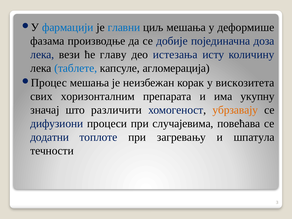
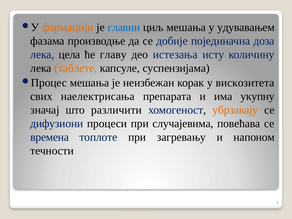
фармацији colour: blue -> orange (68, 27)
деформише: деформише -> удувавањем (246, 27)
вези: вези -> цела (69, 55)
таблете colour: blue -> orange (76, 68)
агломерација: агломерација -> суспензијама (176, 68)
хоризонталним: хоризонталним -> наелектрисања (98, 96)
додатни: додатни -> времена (50, 137)
шпатула: шпатула -> напоном (254, 137)
